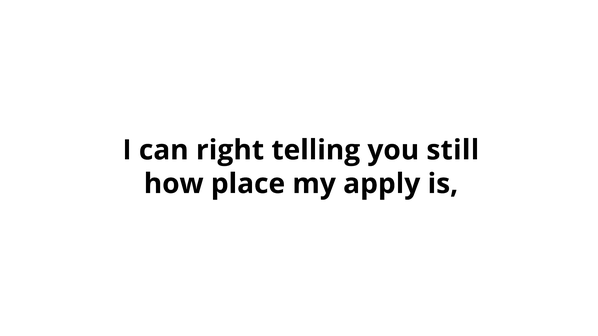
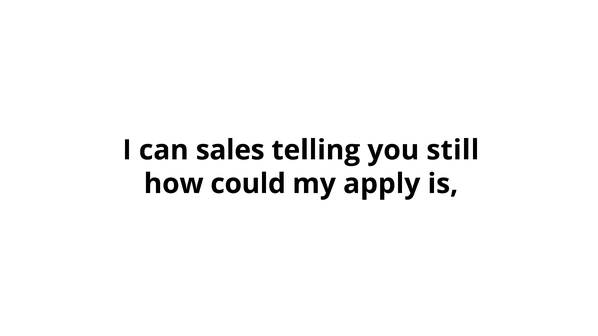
right: right -> sales (230, 150)
place: place -> could (248, 184)
